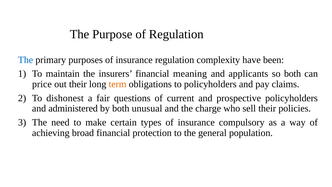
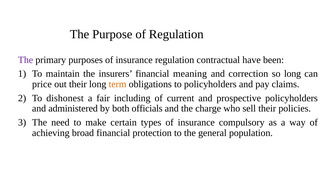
The colour: blue -> purple (26, 60)
complexity: complexity -> contractual (218, 60)
applicants: applicants -> correction (248, 74)
so both: both -> long (293, 74)
questions: questions -> including (132, 98)
unusual: unusual -> officials (147, 108)
